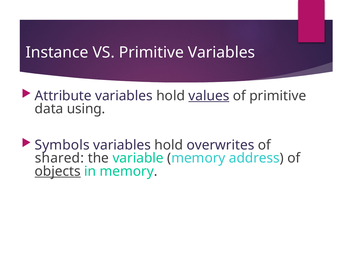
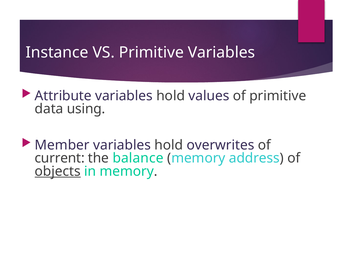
values underline: present -> none (209, 96)
Symbols: Symbols -> Member (62, 145)
shared: shared -> current (60, 158)
variable: variable -> balance (138, 158)
